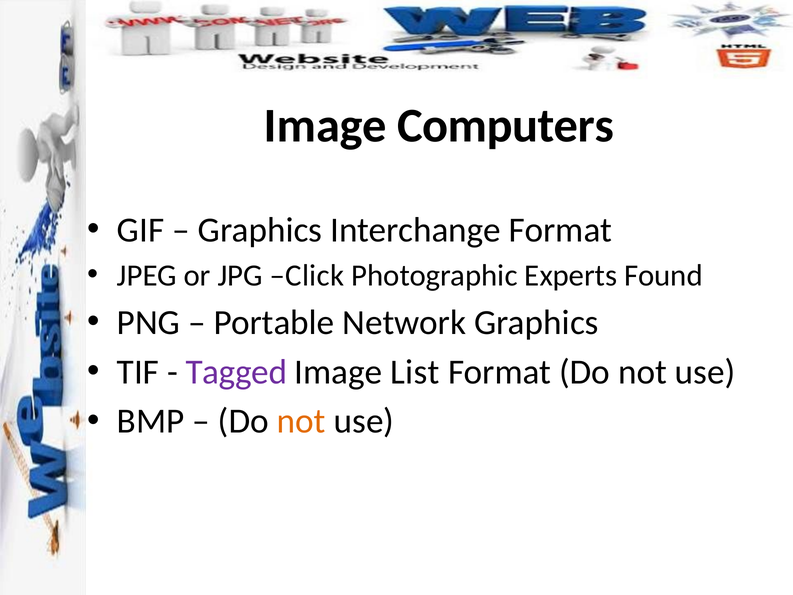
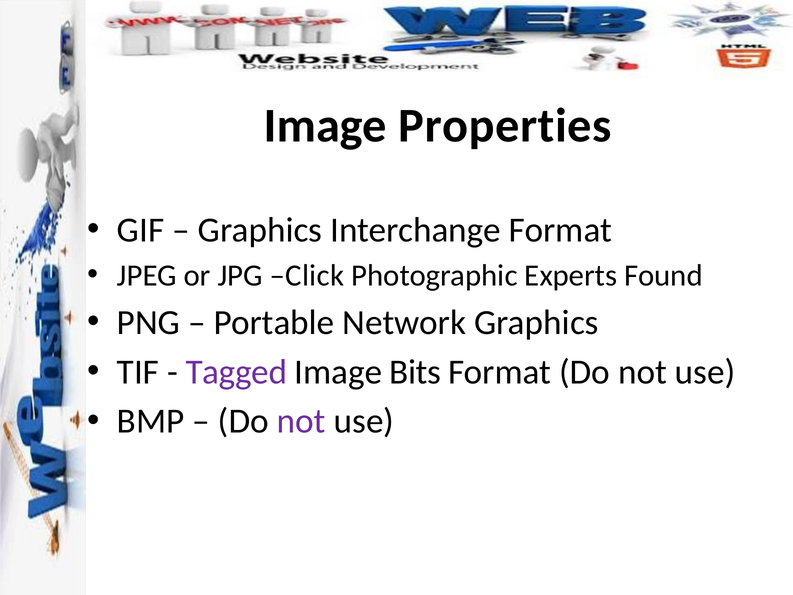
Computers: Computers -> Properties (505, 126)
List: List -> Bits (415, 372)
not colour: orange -> purple (301, 421)
